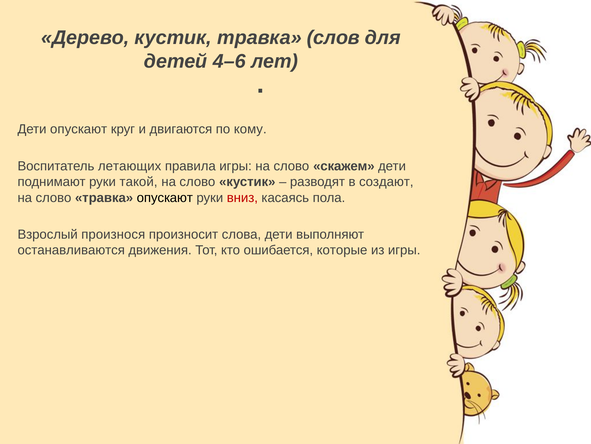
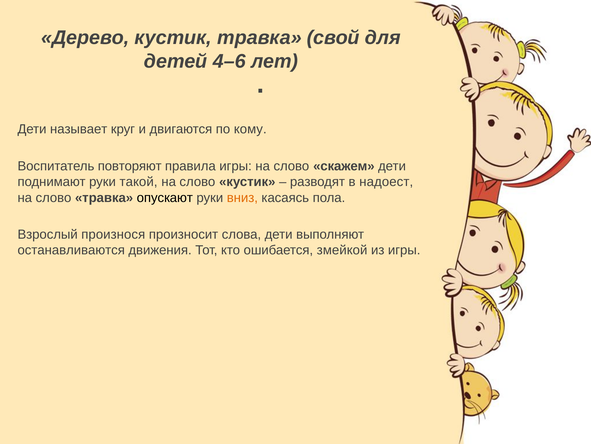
слов: слов -> свой (333, 38)
Дети опускают: опускают -> называет (79, 129)
летающих: летающих -> повторяют (130, 166)
создают: создают -> надоест (386, 182)
вниз colour: red -> orange (242, 197)
которые: которые -> змейкой (342, 250)
